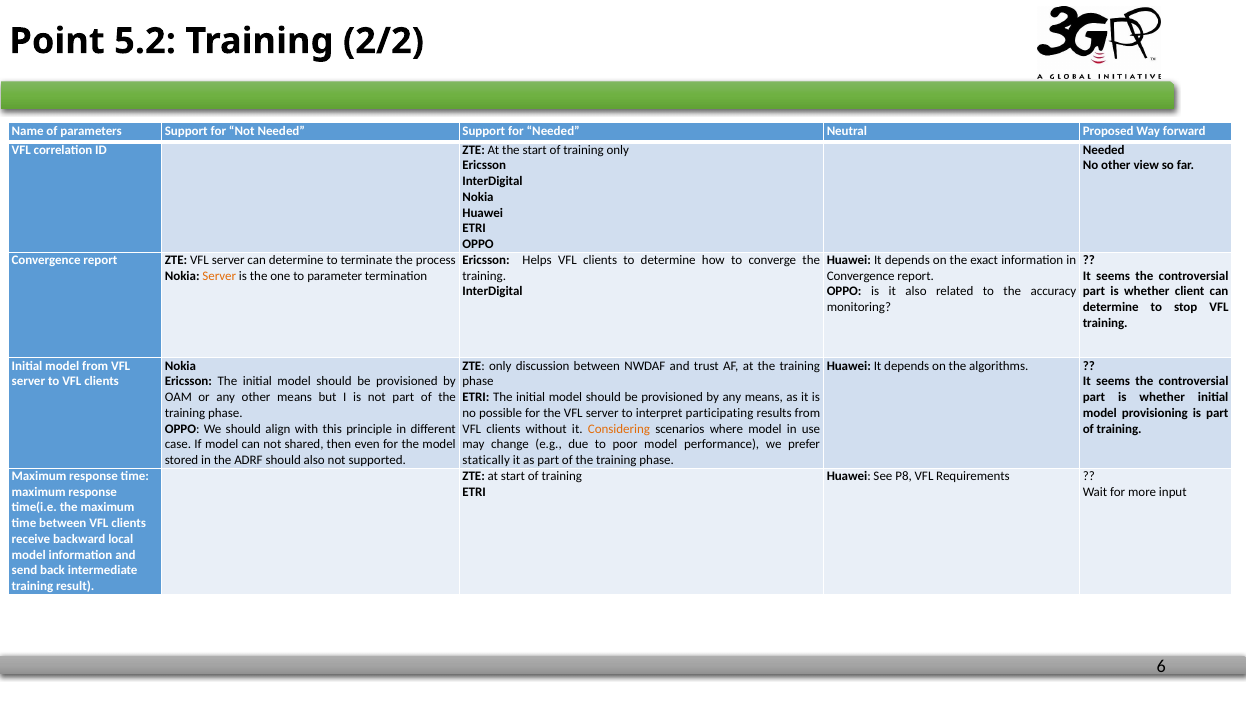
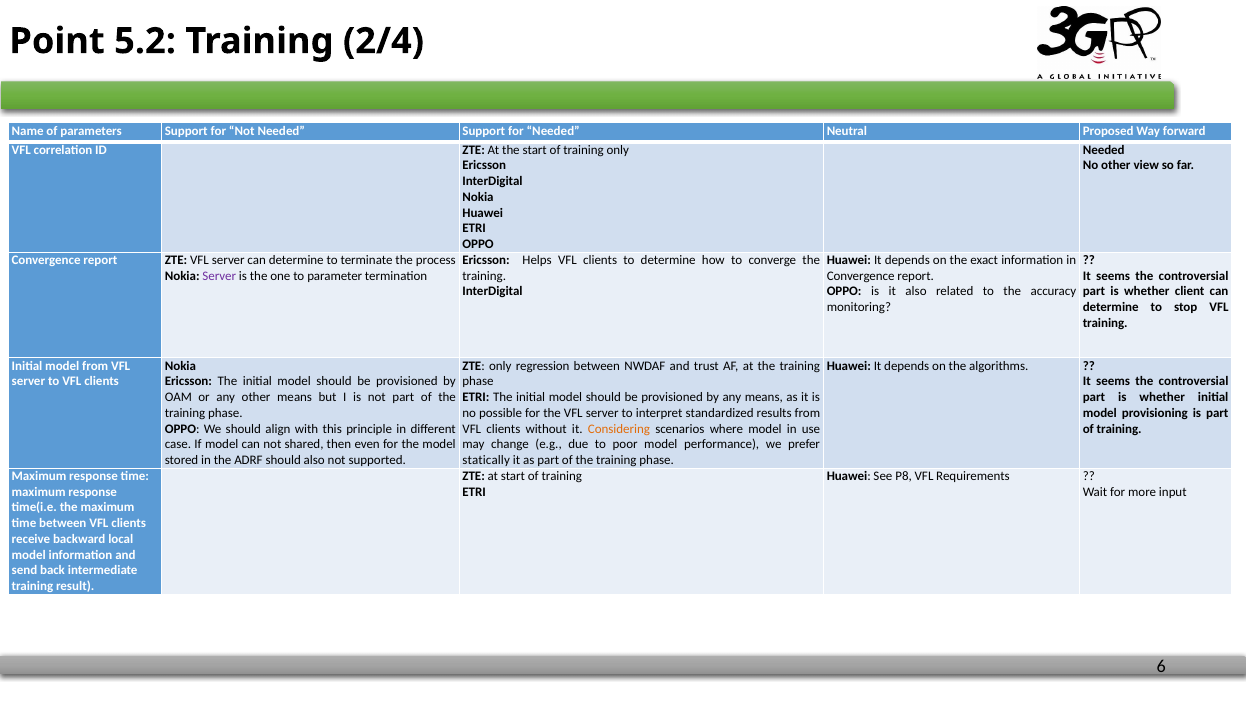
2/2: 2/2 -> 2/4 (383, 41)
Server colour: orange -> purple (219, 276)
discussion: discussion -> regression (543, 366)
participating: participating -> standardized (720, 413)
